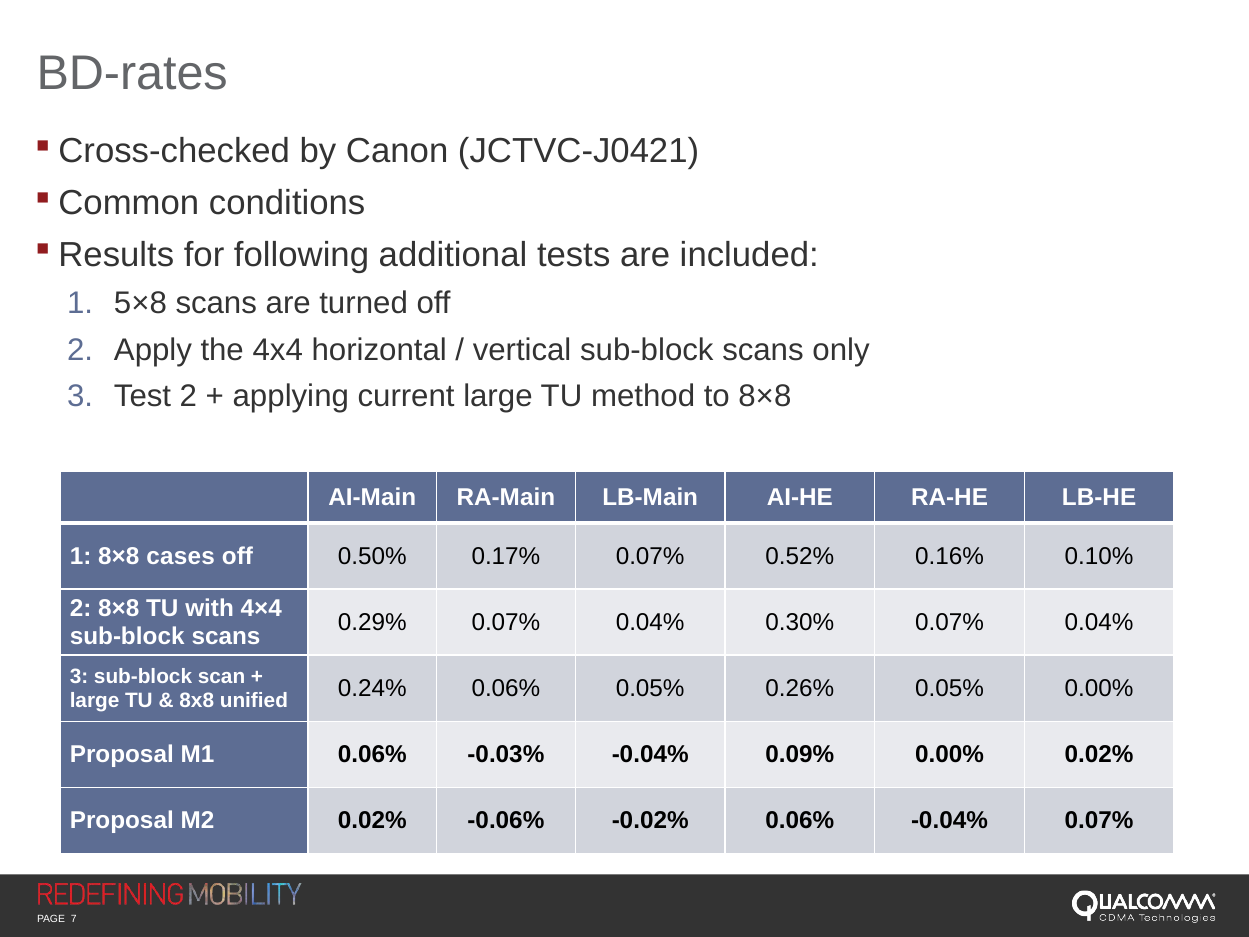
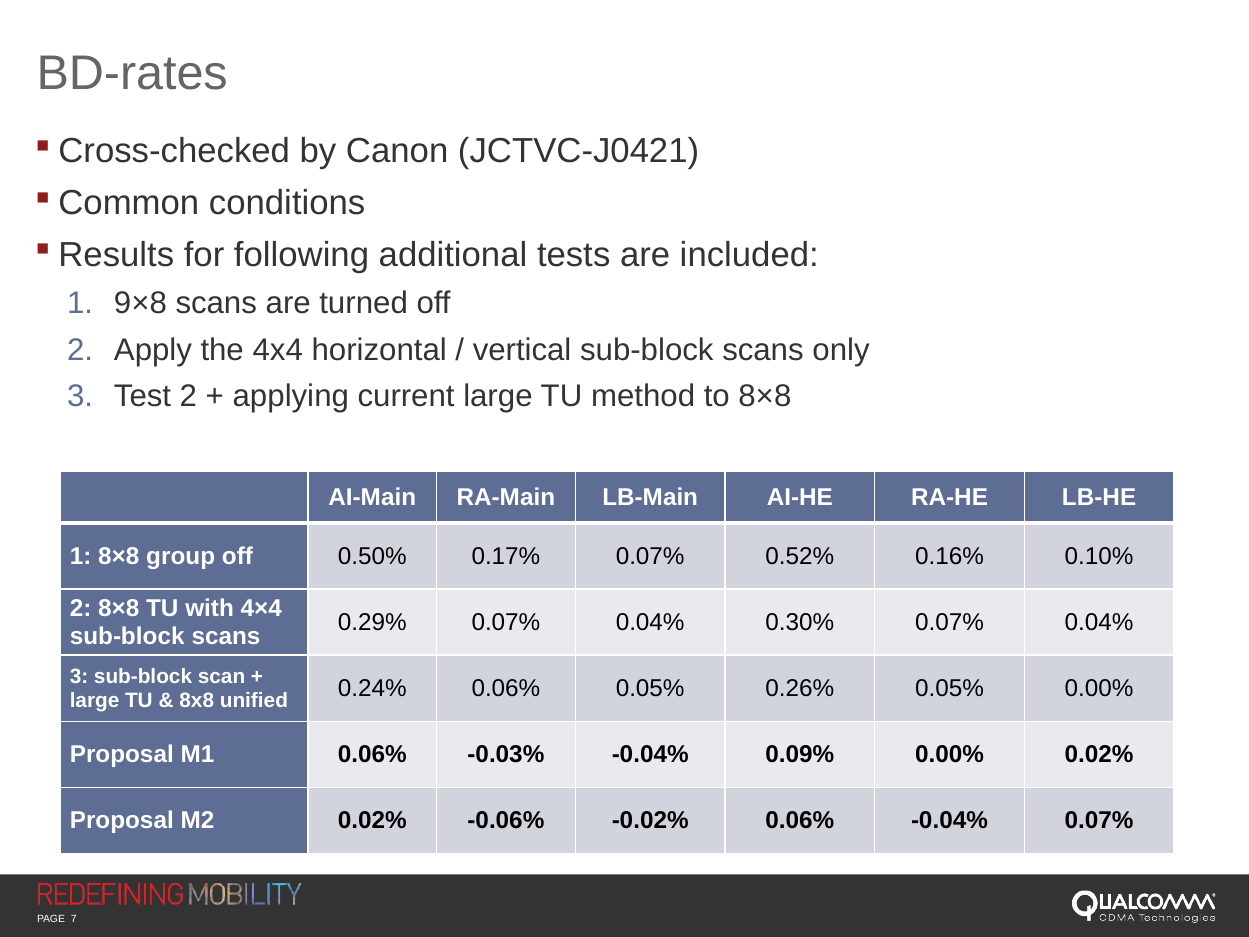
5×8: 5×8 -> 9×8 (140, 303)
cases: cases -> group (181, 556)
